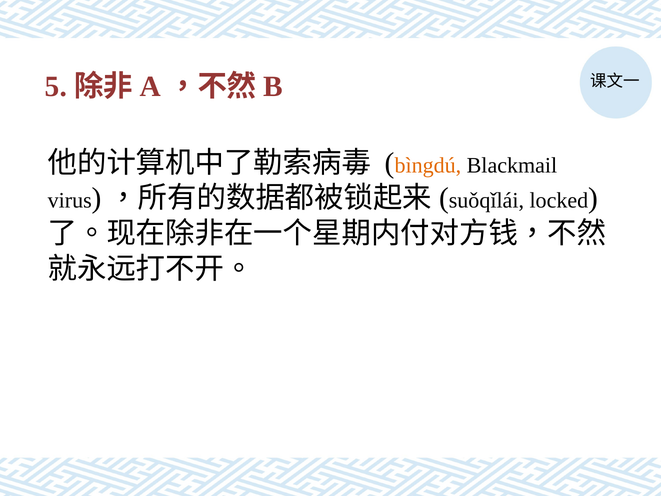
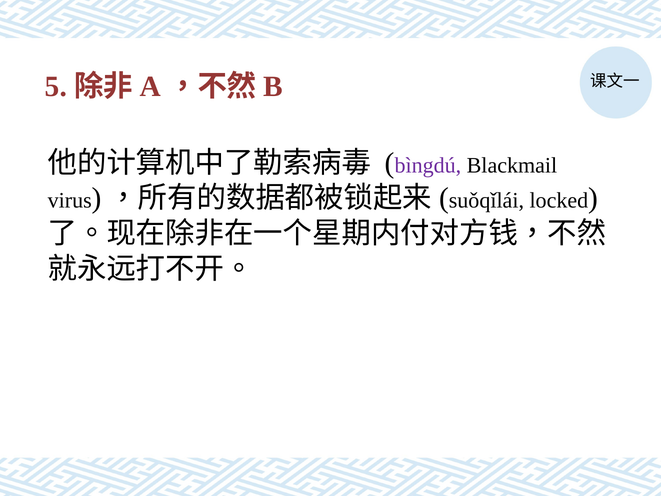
bìngdú colour: orange -> purple (428, 165)
